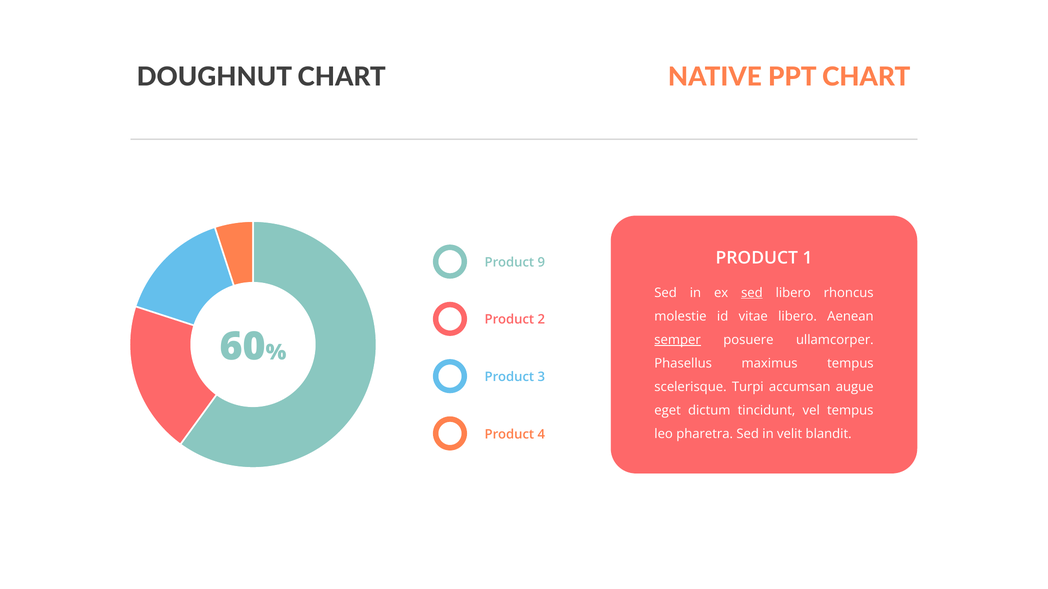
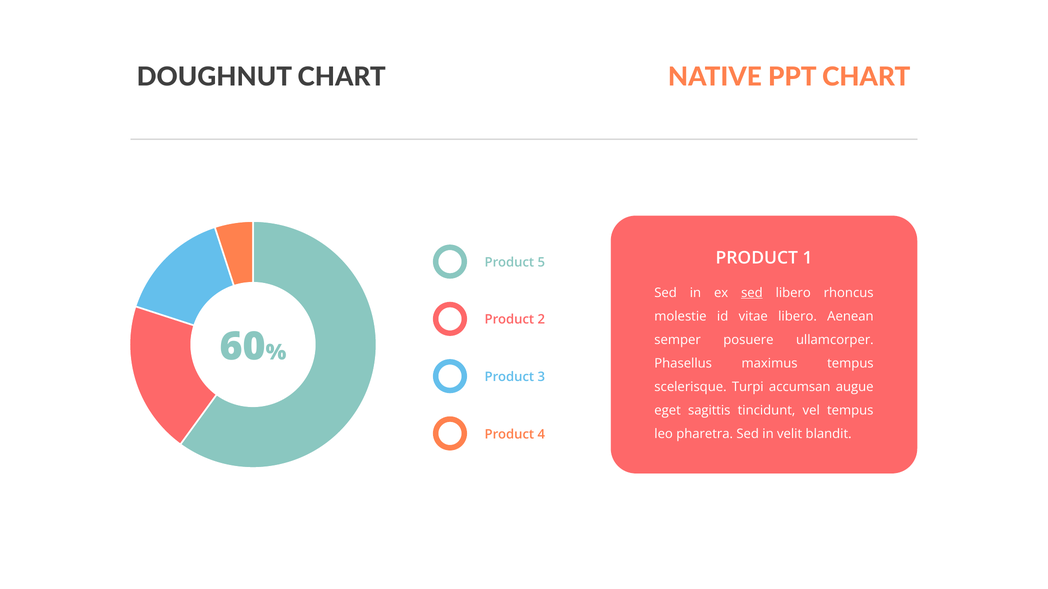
9: 9 -> 5 (541, 263)
semper underline: present -> none (678, 340)
dictum: dictum -> sagittis (709, 411)
